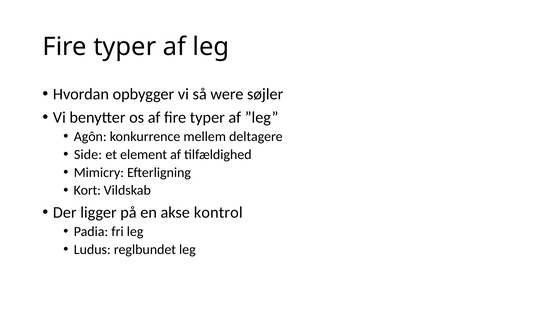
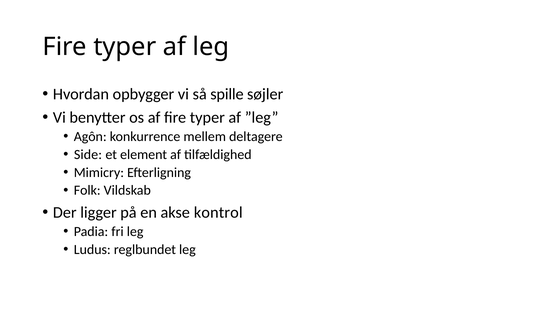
were: were -> spille (227, 94)
Kort: Kort -> Folk (87, 191)
